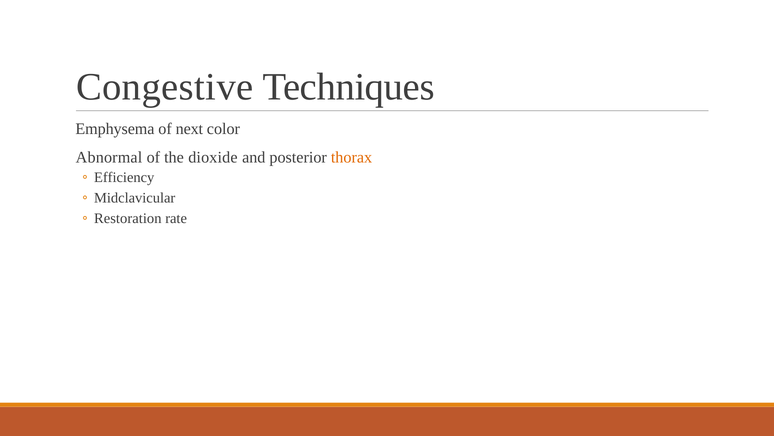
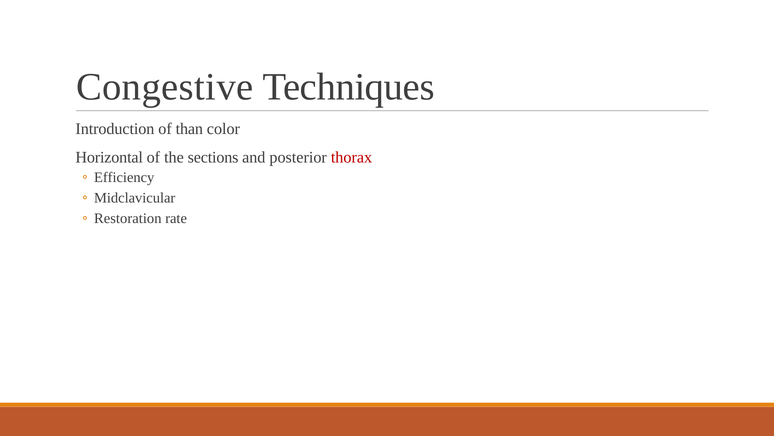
Emphysema: Emphysema -> Introduction (115, 129)
next: next -> than (189, 129)
Abnormal: Abnormal -> Horizontal (109, 157)
dioxide: dioxide -> sections (213, 157)
thorax colour: orange -> red (351, 157)
